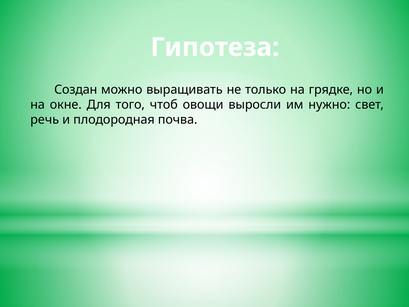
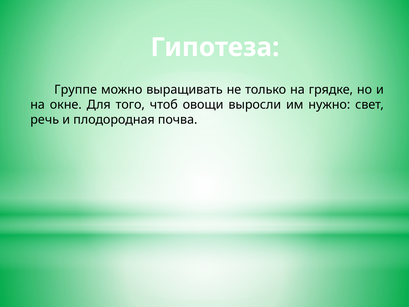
Создан: Создан -> Группе (76, 90)
